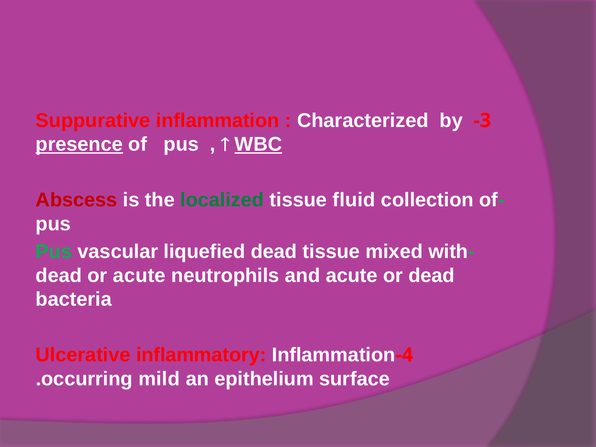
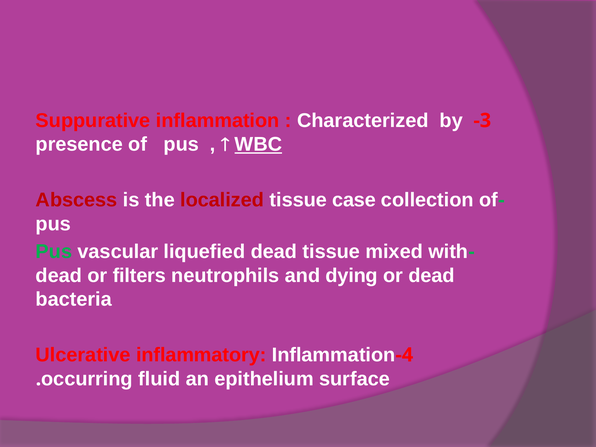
presence underline: present -> none (79, 144)
localized colour: green -> red (222, 200)
fluid: fluid -> case (354, 200)
or acute: acute -> filters (139, 275)
and acute: acute -> dying (352, 275)
mild: mild -> fluid (159, 379)
